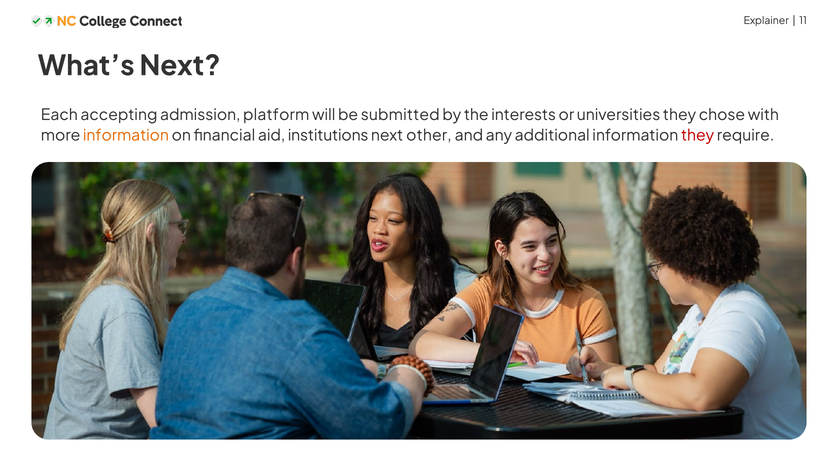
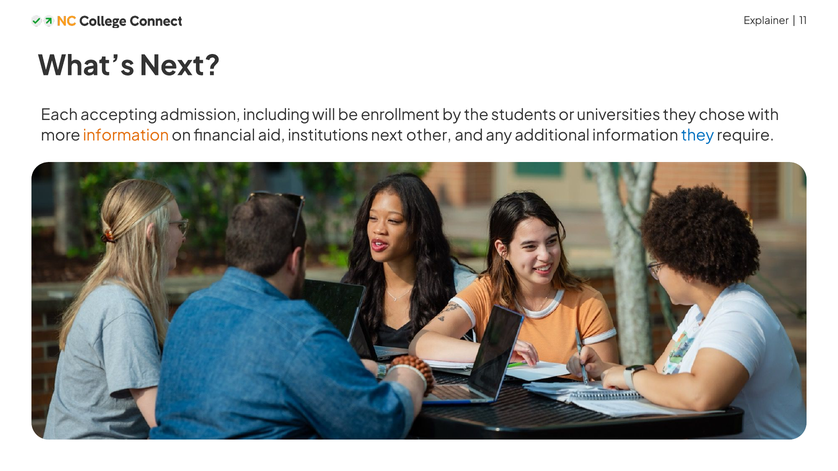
platform: platform -> including (276, 115)
submitted: submitted -> enrollment (400, 115)
interests: interests -> students (524, 115)
they colour: red -> blue (698, 136)
